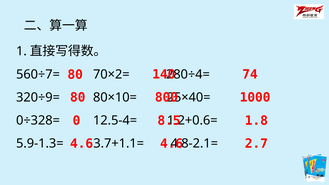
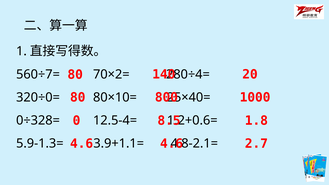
74: 74 -> 20 (250, 74)
320÷9=: 320÷9= -> 320÷0= (38, 97)
3.7+1.1=: 3.7+1.1= -> 3.9+1.1= (119, 143)
